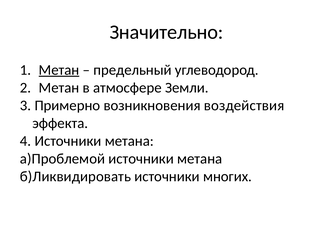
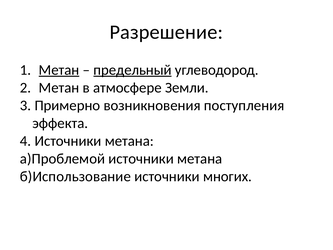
Значительно: Значительно -> Разрешение (166, 32)
предельный underline: none -> present (133, 70)
воздействия: воздействия -> поступления (244, 105)
б)Ликвидировать: б)Ликвидировать -> б)Использование (75, 176)
